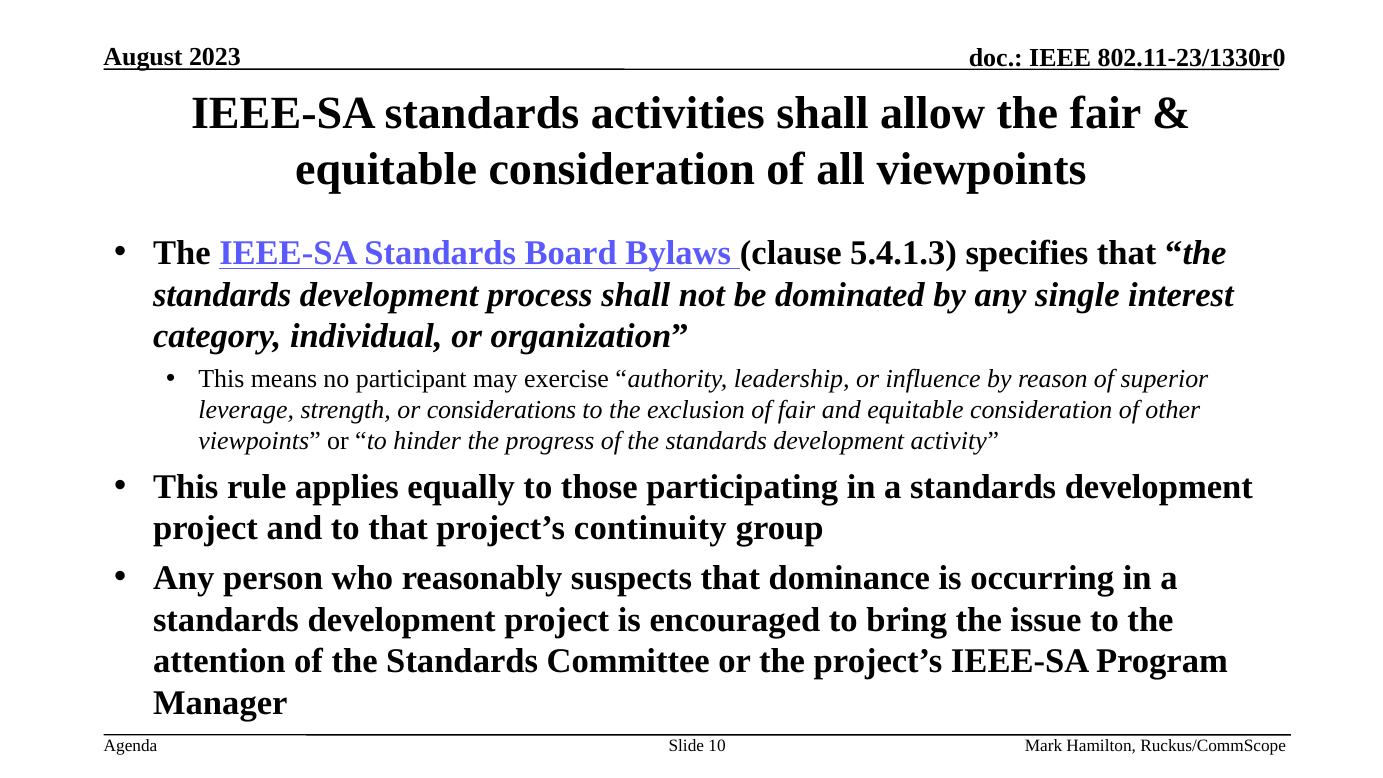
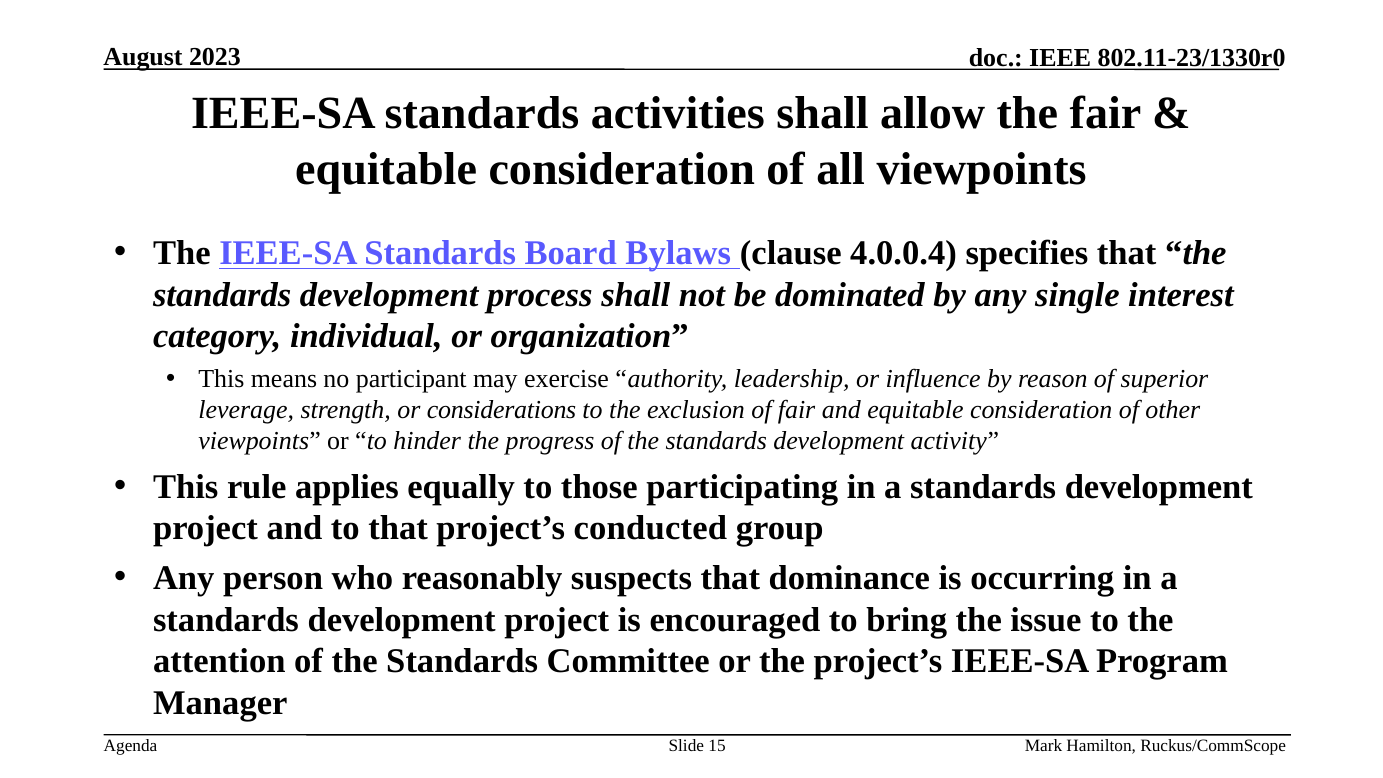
5.4.1.3: 5.4.1.3 -> 4.0.0.4 (904, 253)
continuity: continuity -> conducted (650, 528)
10: 10 -> 15 (717, 746)
